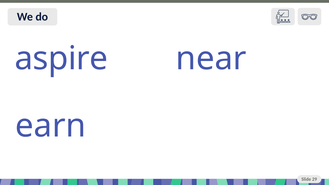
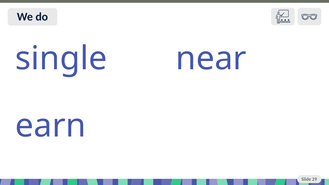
aspire: aspire -> single (61, 58)
